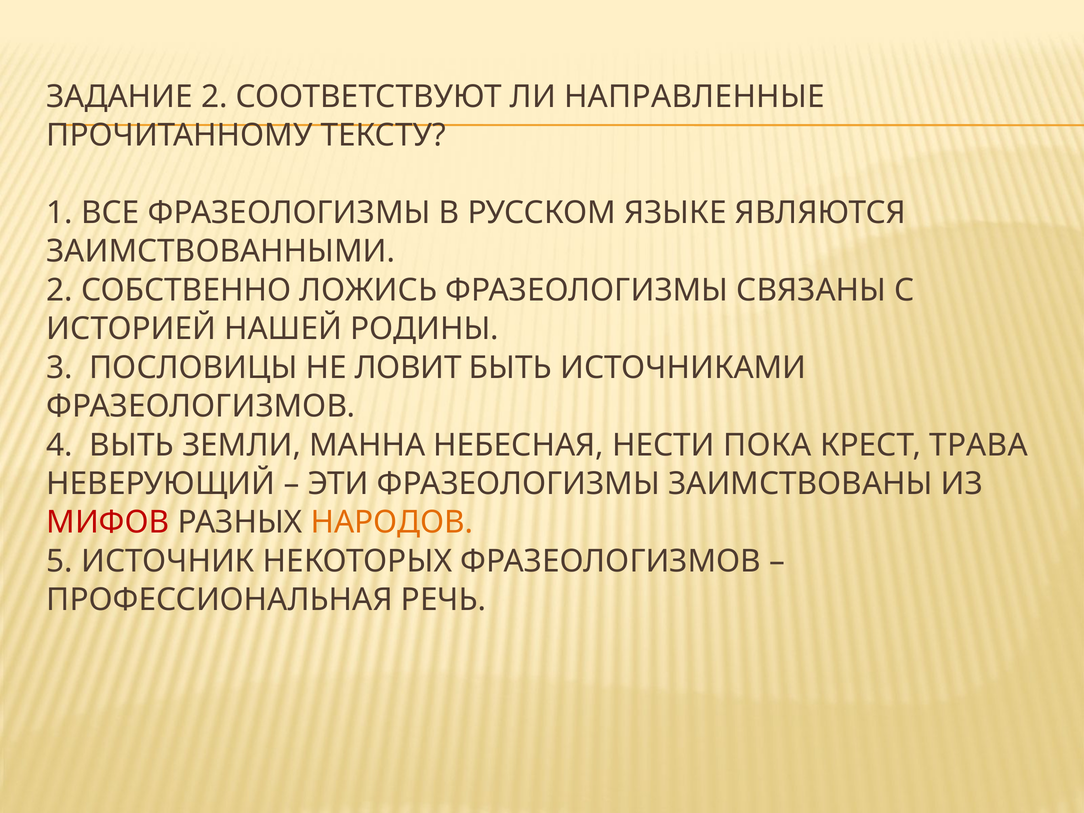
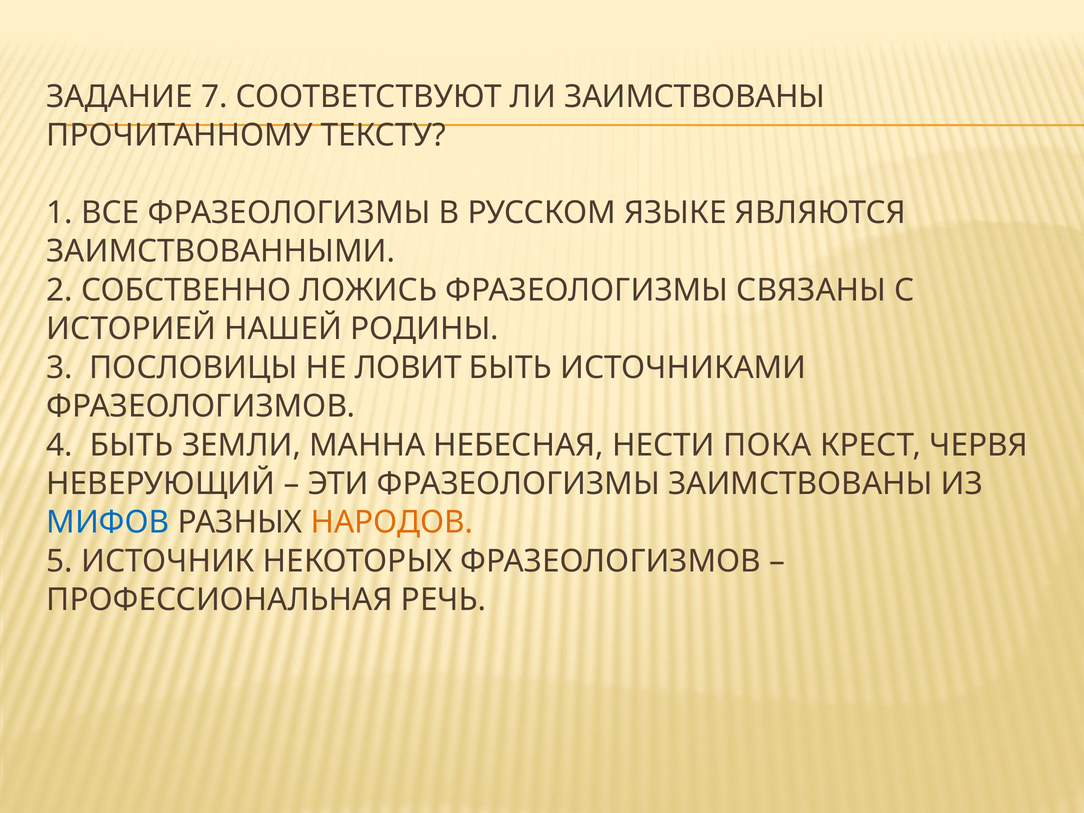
ЗАДАНИЕ 2: 2 -> 7 (214, 97)
ЛИ НАПРАВЛЕННЫЕ: НАПРАВЛЕННЫЕ -> ЗАИМСТВОВАНЫ (695, 97)
4 ВЫТЬ: ВЫТЬ -> БЫТЬ (132, 445)
ТРАВА: ТРАВА -> ЧЕРВЯ (979, 445)
МИФОВ colour: red -> blue (108, 523)
